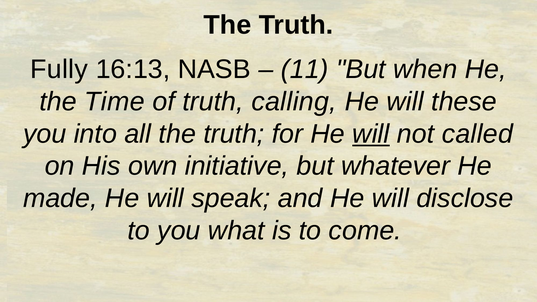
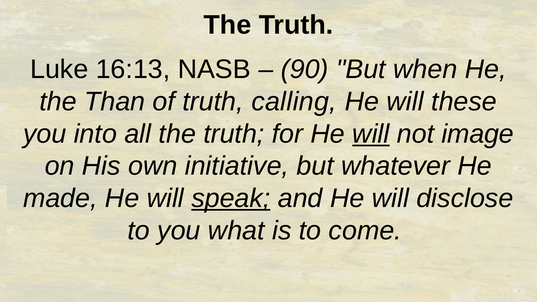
Fully: Fully -> Luke (59, 69)
11: 11 -> 90 (305, 69)
Time: Time -> Than (115, 102)
called: called -> image (478, 134)
speak underline: none -> present (231, 198)
